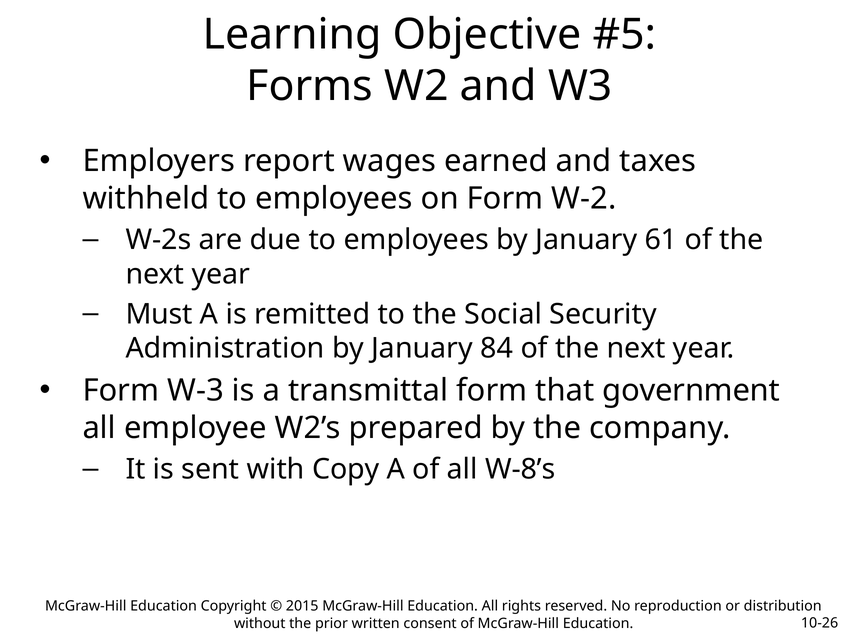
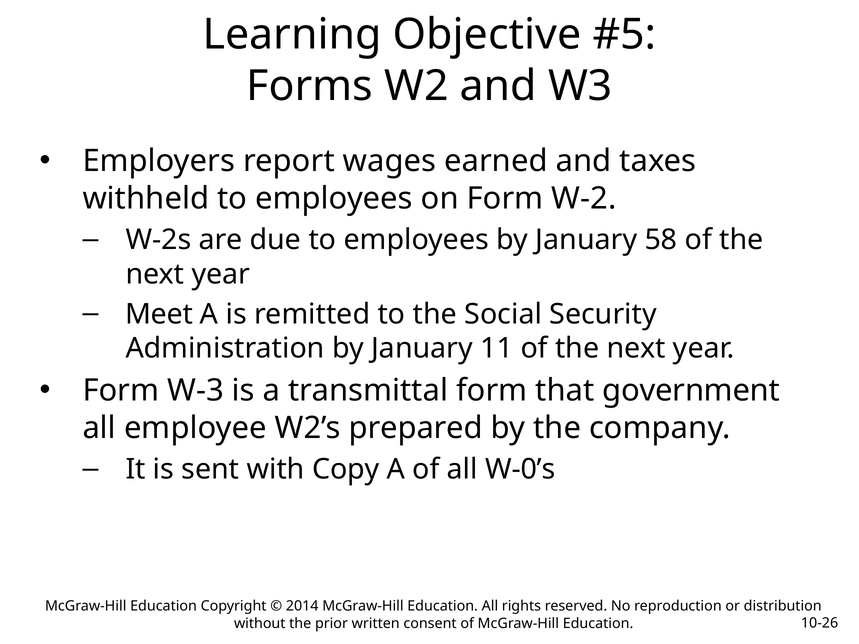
61: 61 -> 58 (661, 240)
Must: Must -> Meet (159, 314)
84: 84 -> 11 (497, 349)
W-8’s: W-8’s -> W-0’s (520, 469)
2015: 2015 -> 2014 (302, 606)
